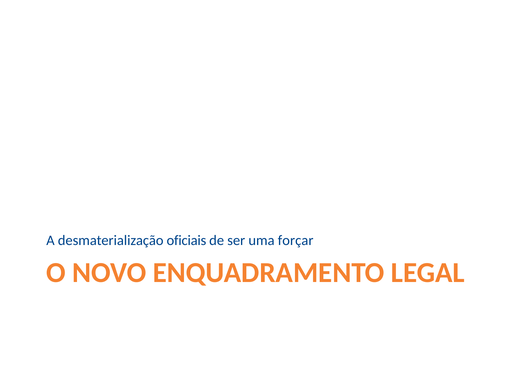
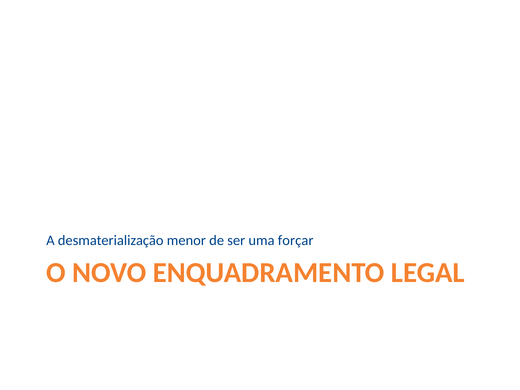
oficiais: oficiais -> menor (186, 240)
